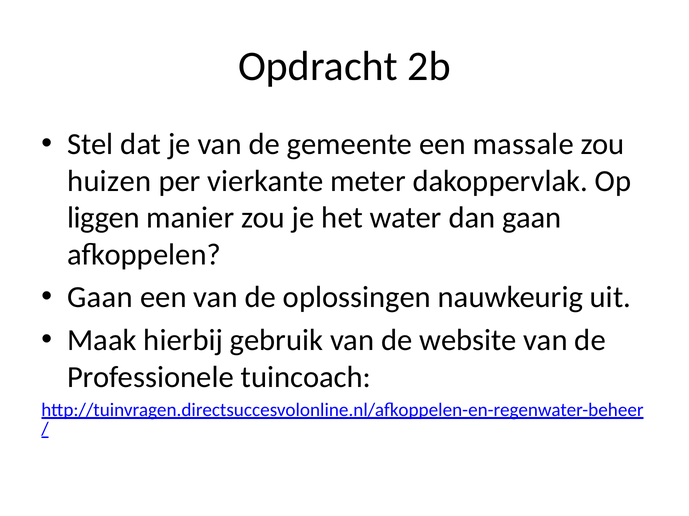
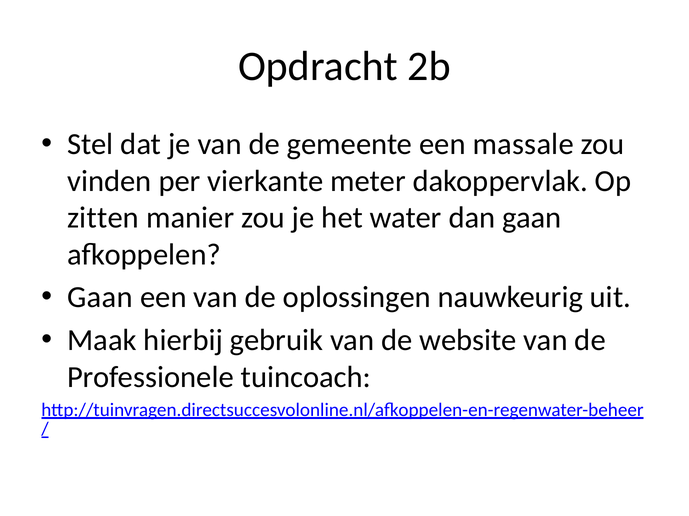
huizen: huizen -> vinden (109, 181)
liggen: liggen -> zitten (103, 218)
